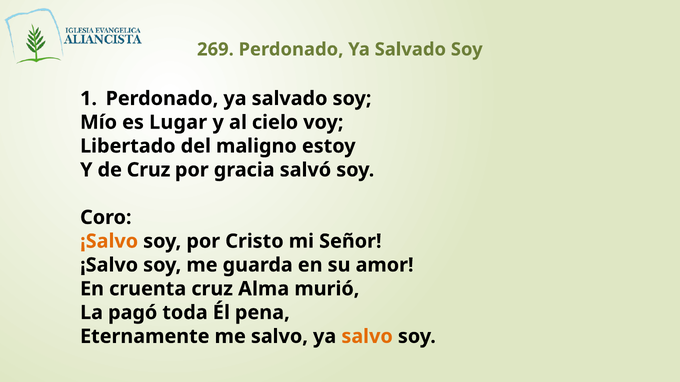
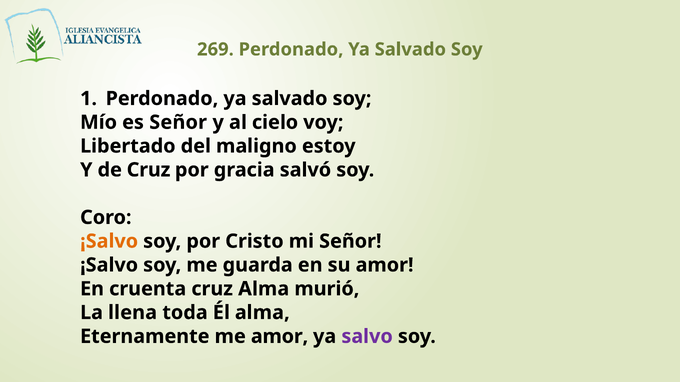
es Lugar: Lugar -> Señor (178, 122)
pagó: pagó -> llena (133, 313)
Él pena: pena -> alma (262, 313)
me salvo: salvo -> amor (280, 337)
salvo colour: orange -> purple (367, 337)
